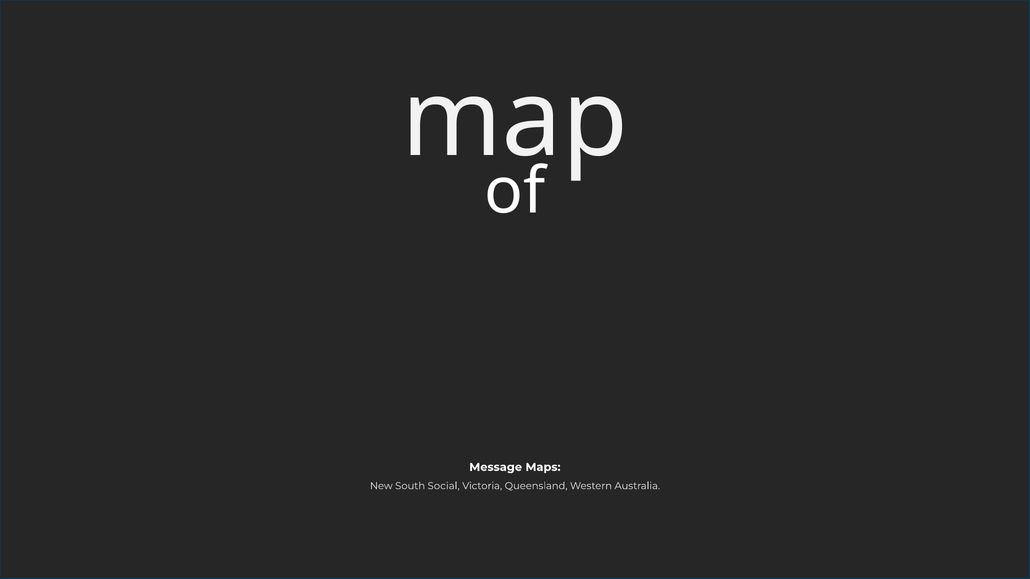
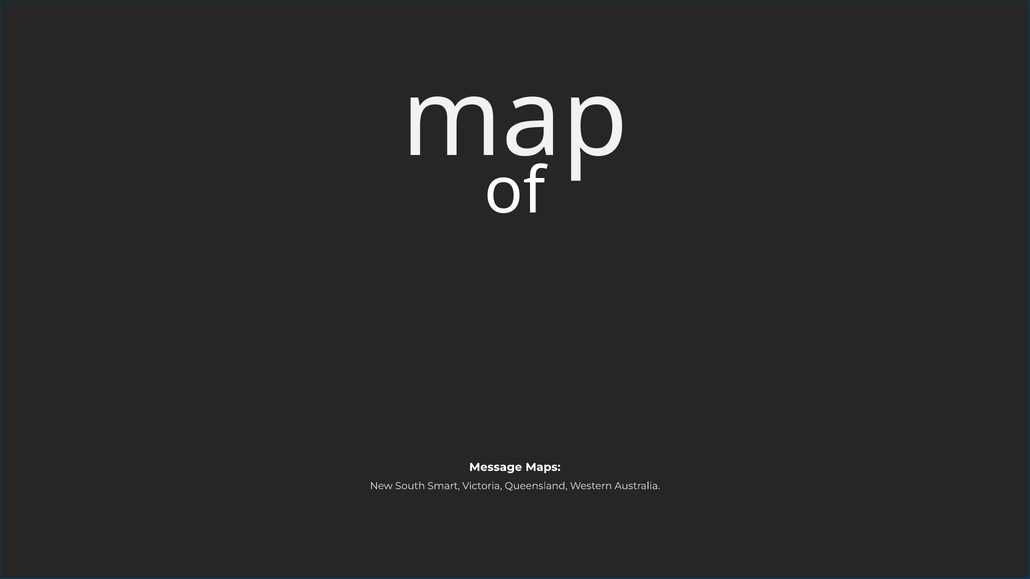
Social: Social -> Smart (444, 486)
